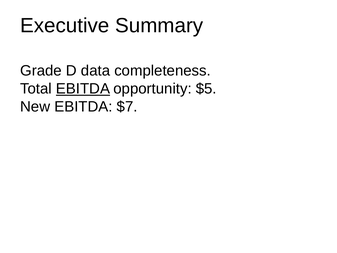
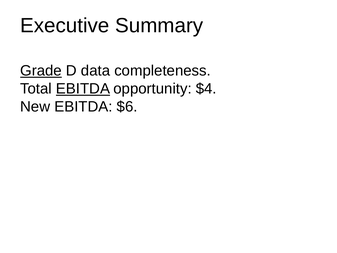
Grade underline: none -> present (41, 71)
$5: $5 -> $4 (206, 89)
$7: $7 -> $6 (127, 107)
